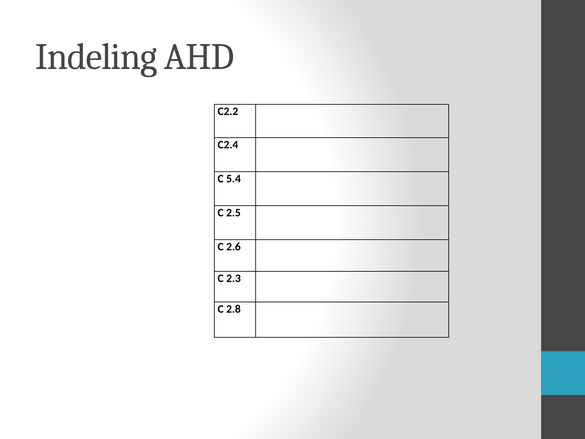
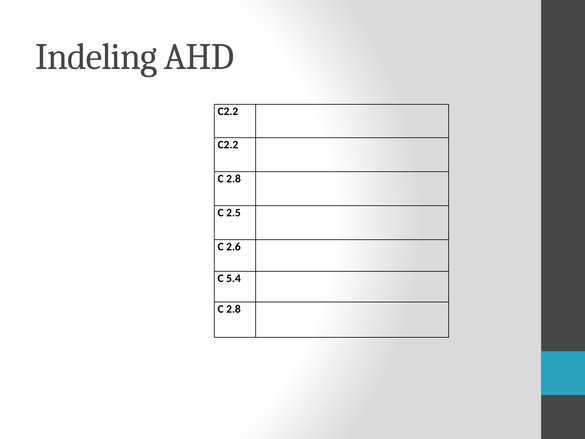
C2.4: C2.4 -> C2.2 (228, 145)
5.4: 5.4 -> 2.8 (233, 179)
2.3: 2.3 -> 5.4 (233, 278)
